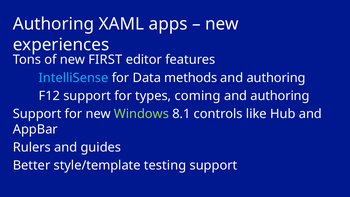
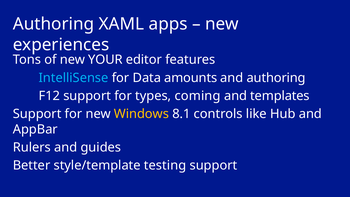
FIRST: FIRST -> YOUR (105, 60)
methods: methods -> amounts (191, 78)
authoring: authoring -> templates (280, 96)
Windows colour: light green -> yellow (141, 114)
